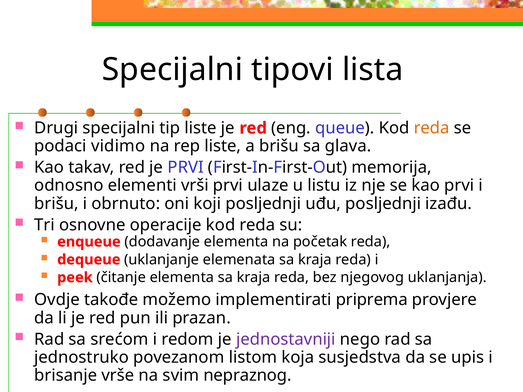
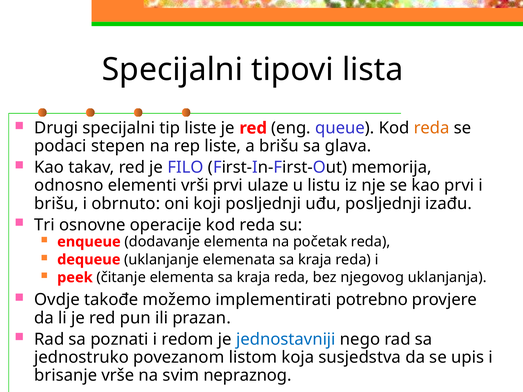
vidimo: vidimo -> stepen (118, 146)
je PRVI: PRVI -> FILO (186, 168)
priprema: priprema -> potrebno (372, 300)
srećom: srećom -> poznati (119, 339)
jednostavniji colour: purple -> blue (286, 339)
